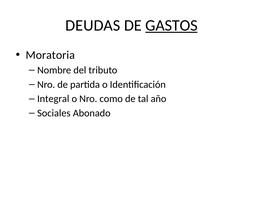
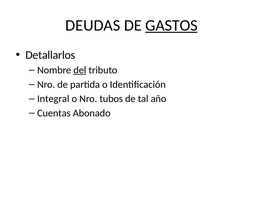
Moratoria: Moratoria -> Detallarlos (50, 55)
del underline: none -> present (80, 70)
como: como -> tubos (111, 99)
Sociales: Sociales -> Cuentas (54, 113)
